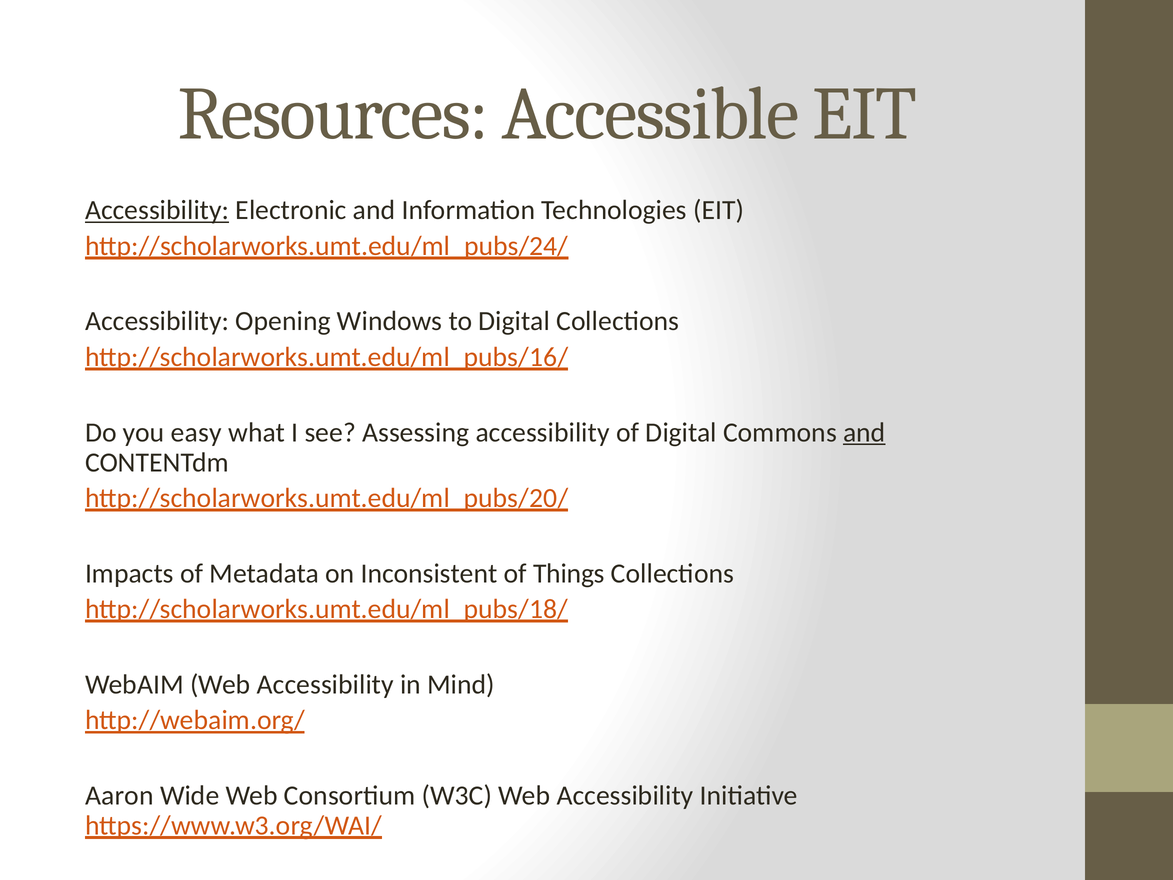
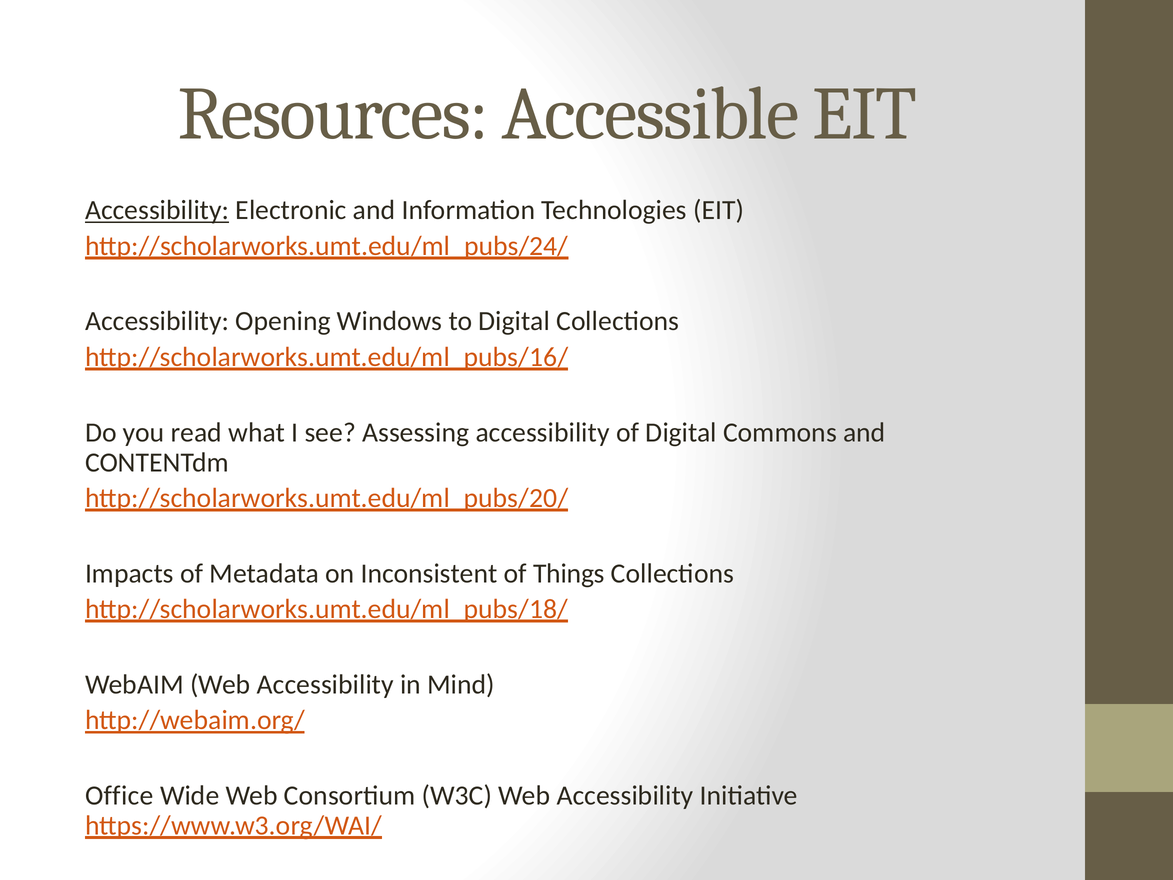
easy: easy -> read (196, 432)
and underline: present -> none (864, 432)
Aaron: Aaron -> Office (119, 795)
